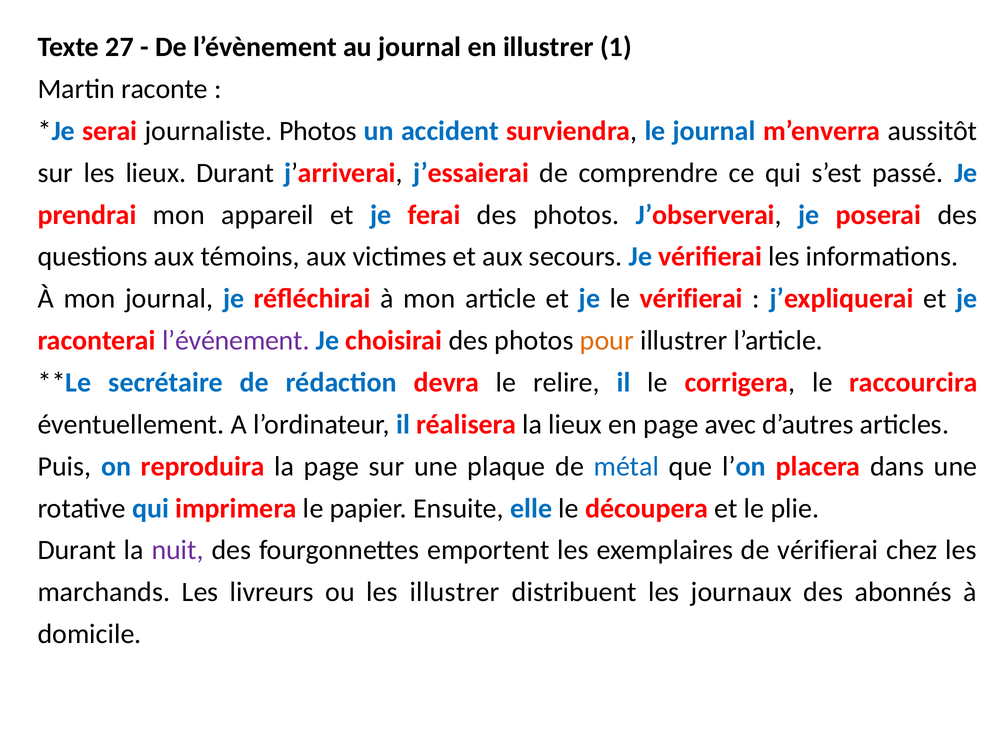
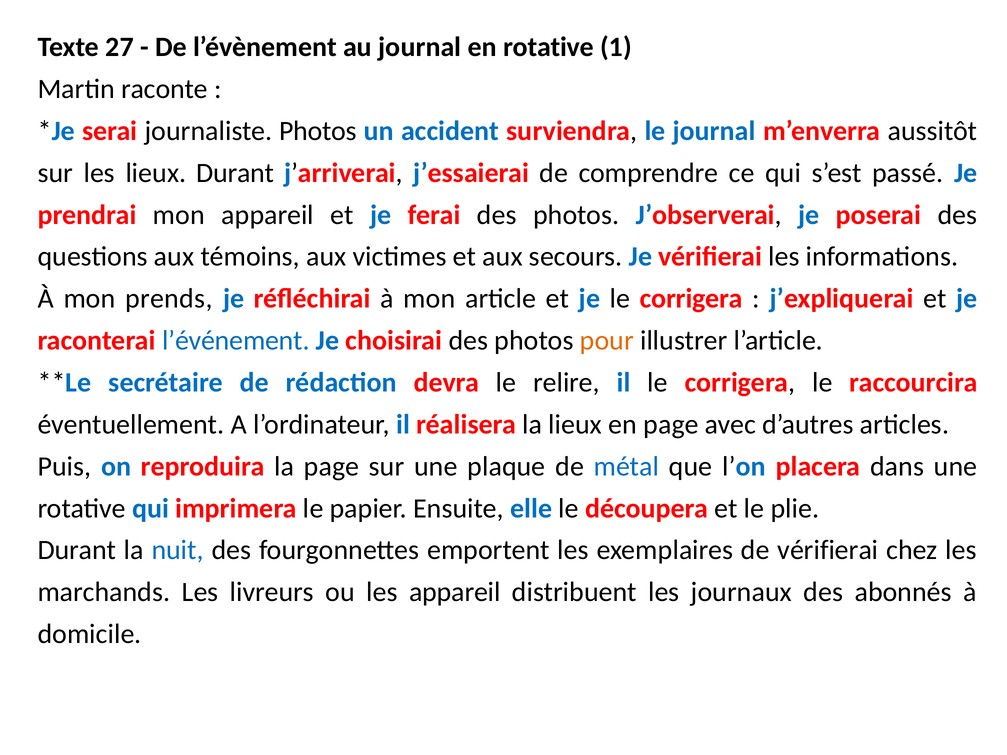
en illustrer: illustrer -> rotative (548, 47)
mon journal: journal -> prends (169, 299)
je le vérifierai: vérifierai -> corrigera (691, 299)
l’événement colour: purple -> blue (236, 341)
nuit colour: purple -> blue (178, 550)
les illustrer: illustrer -> appareil (455, 592)
